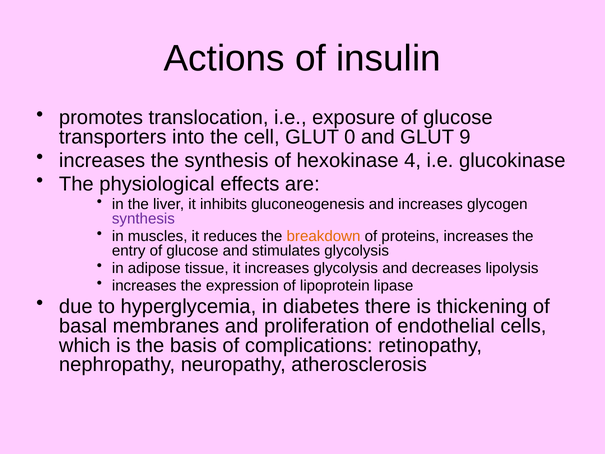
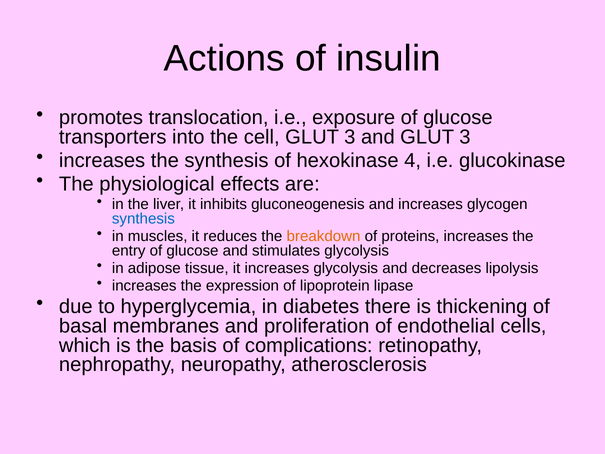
cell GLUT 0: 0 -> 3 (350, 137)
and GLUT 9: 9 -> 3 (465, 137)
synthesis colour: purple -> blue (143, 219)
